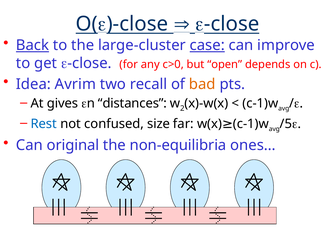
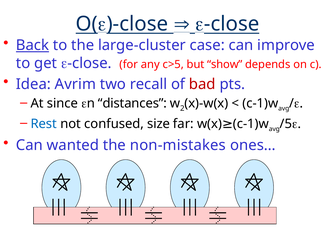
case underline: present -> none (207, 45)
c>0: c>0 -> c>5 (173, 64)
open: open -> show (225, 64)
bad colour: orange -> red (202, 84)
gives: gives -> since (62, 103)
original: original -> wanted (73, 145)
non-equilibria: non-equilibria -> non-mistakes (178, 145)
